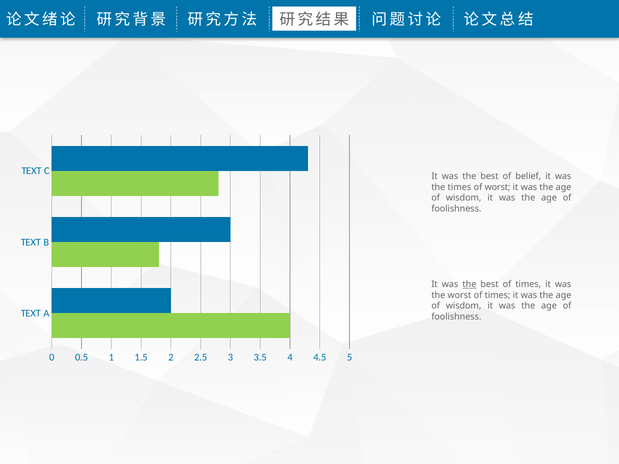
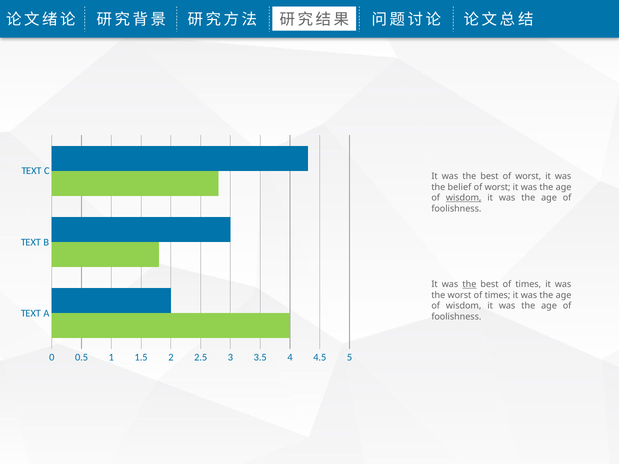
best of belief: belief -> worst (528, 176)
the times: times -> belief (459, 187)
wisdom underline: none -> present (464, 198)
